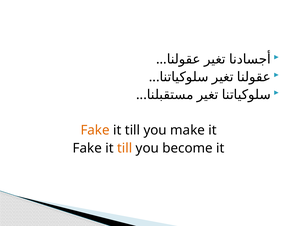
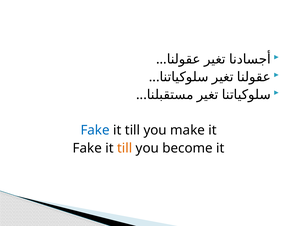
Fake colour: orange -> blue (95, 130)
